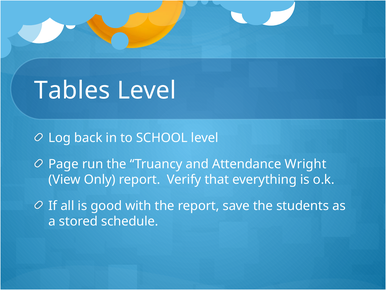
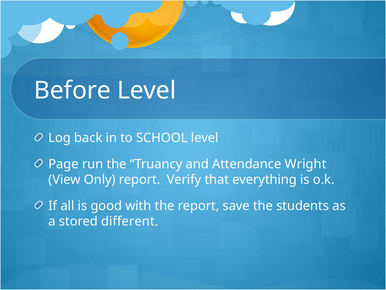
Tables: Tables -> Before (72, 90)
schedule: schedule -> different (130, 221)
